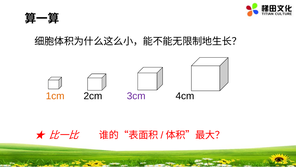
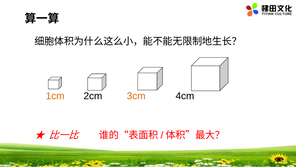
3cm colour: purple -> orange (136, 96)
